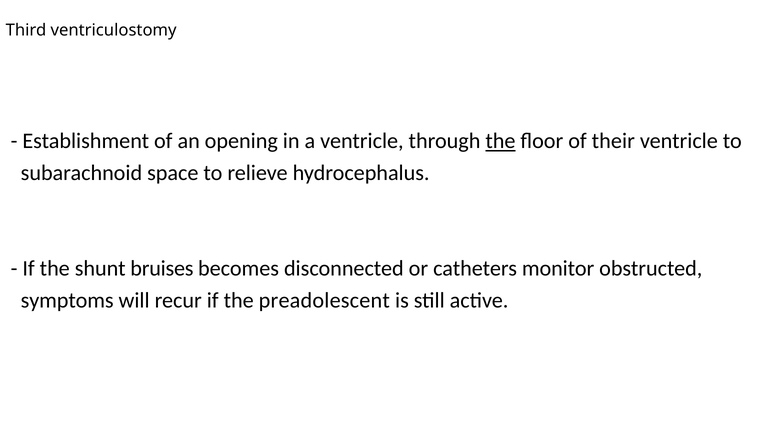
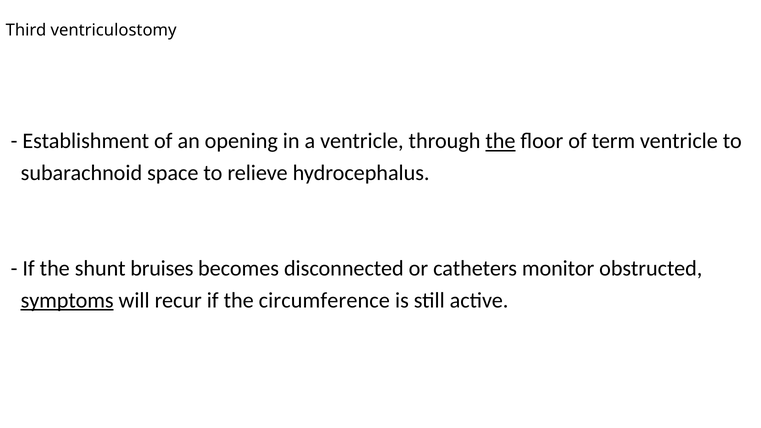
their: their -> term (613, 141)
symptoms underline: none -> present (67, 300)
preadolescent: preadolescent -> circumference (324, 300)
